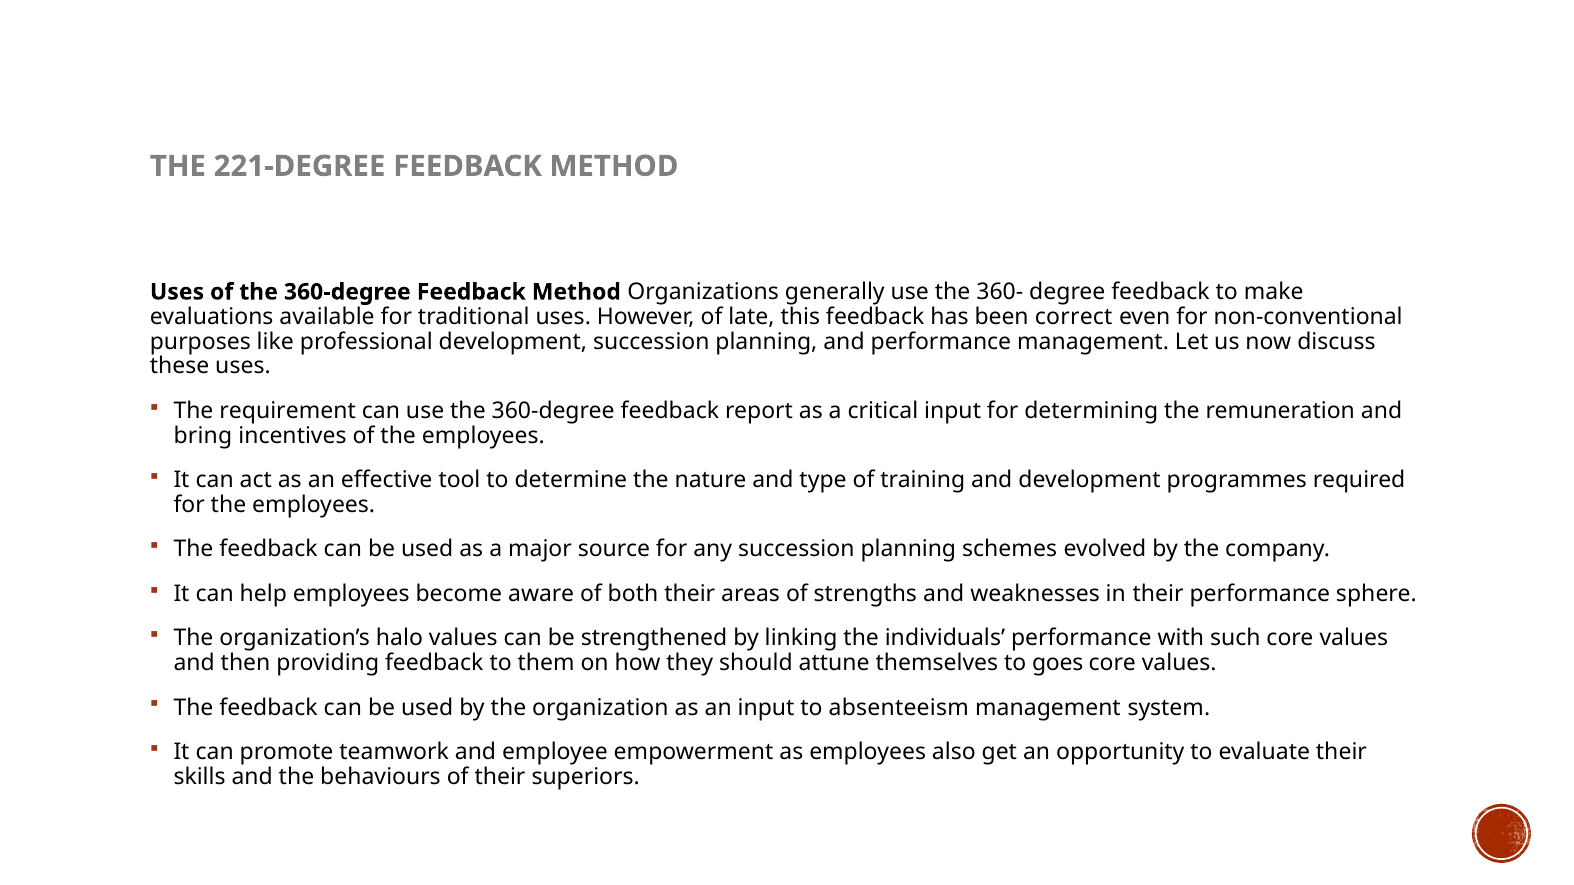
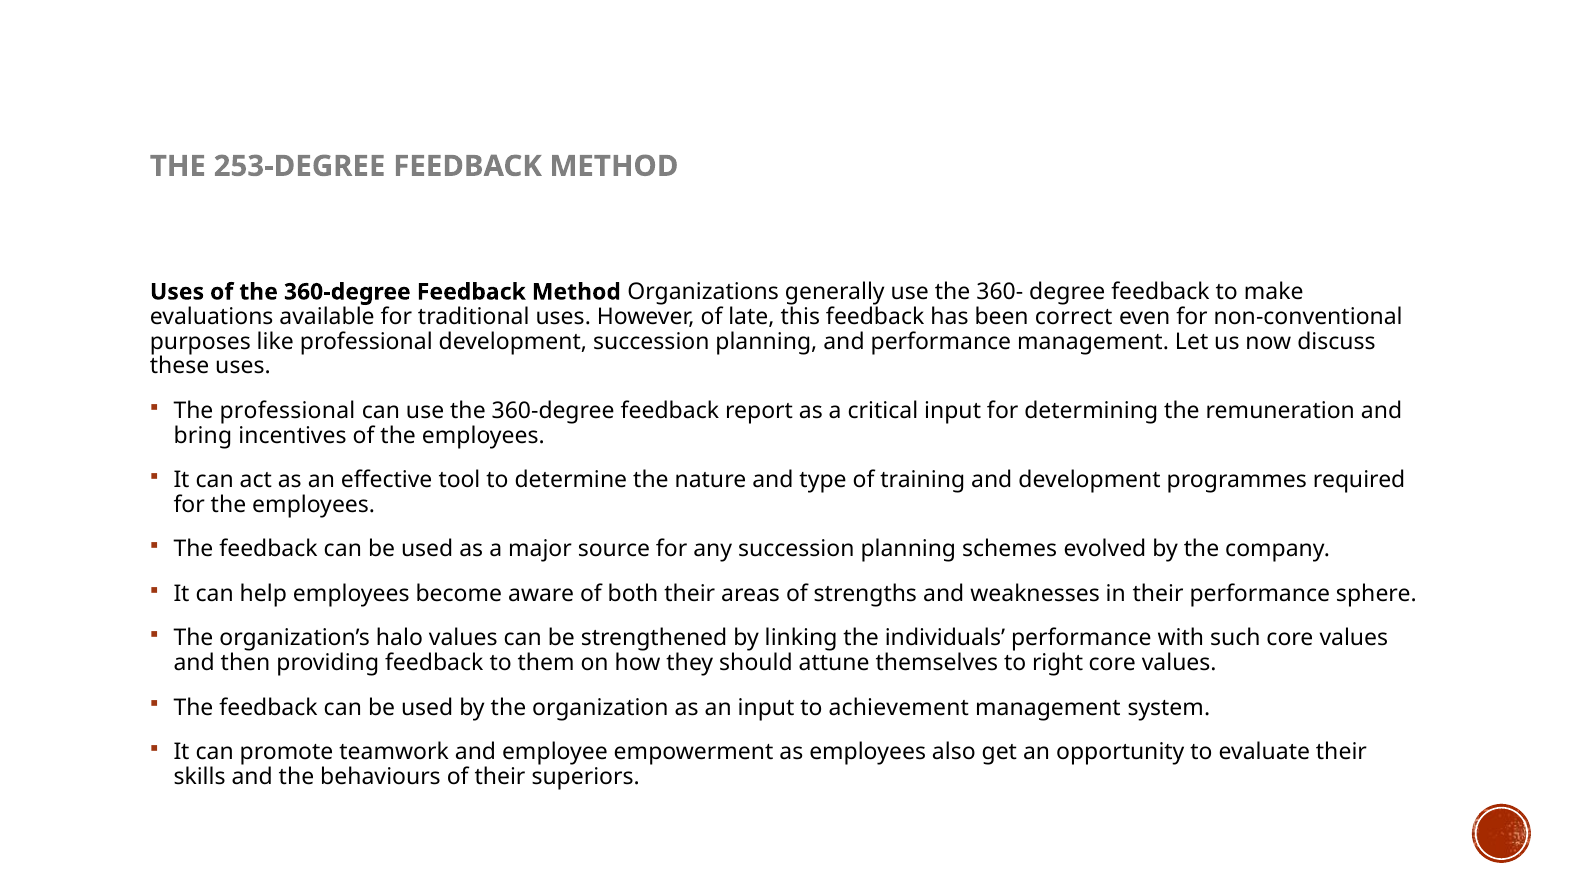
221-DEGREE: 221-DEGREE -> 253-DEGREE (300, 166)
The requirement: requirement -> professional (287, 411)
goes: goes -> right (1058, 663)
absenteeism: absenteeism -> achievement (899, 708)
